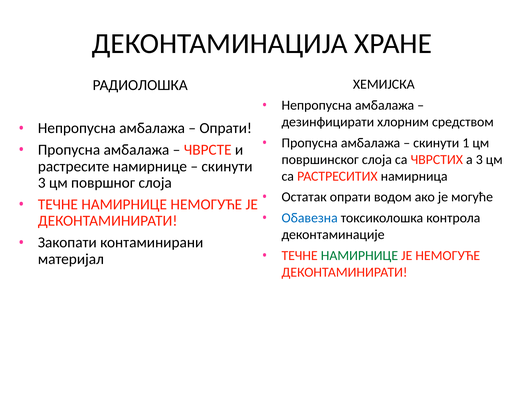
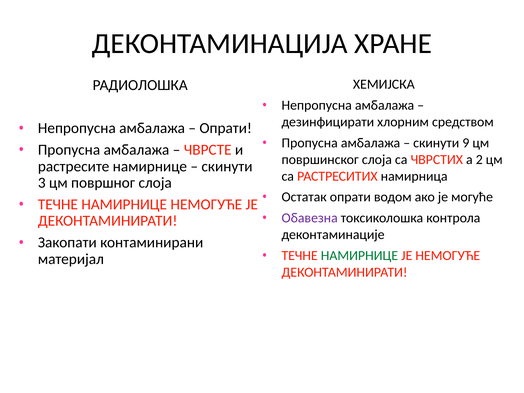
1: 1 -> 9 (466, 143)
а 3: 3 -> 2 (479, 160)
Обавезна colour: blue -> purple (310, 218)
